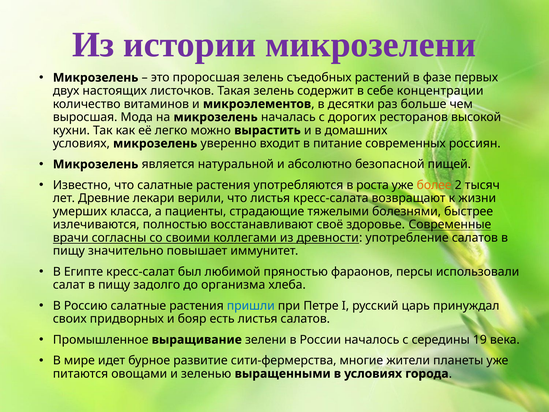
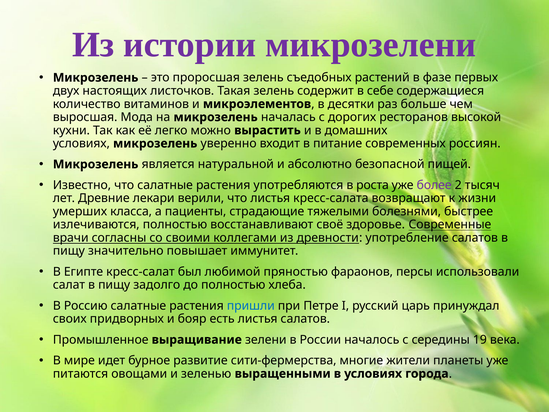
концентрации: концентрации -> содержащиеся (440, 91)
более colour: orange -> purple (434, 185)
до организма: организма -> полностью (233, 285)
